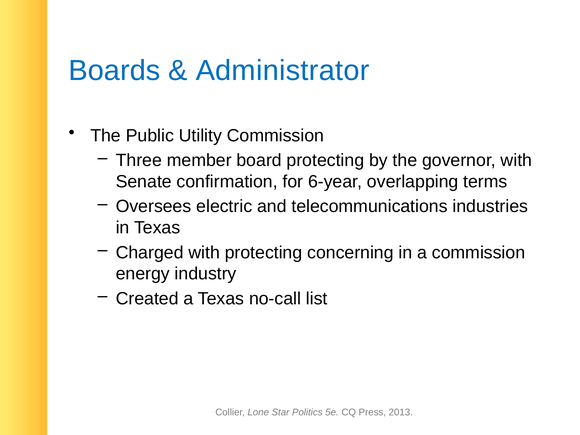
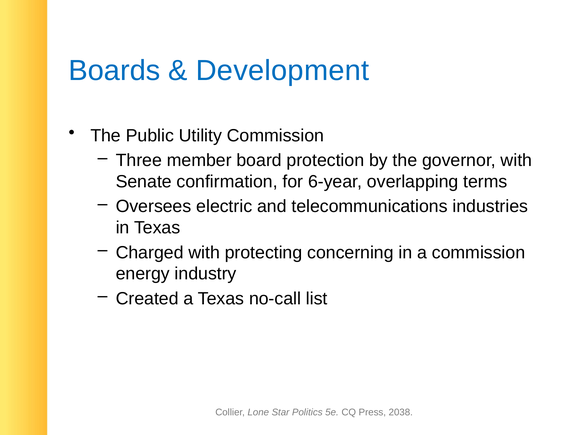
Administrator: Administrator -> Development (283, 71)
board protecting: protecting -> protection (325, 160)
2013: 2013 -> 2038 (401, 412)
